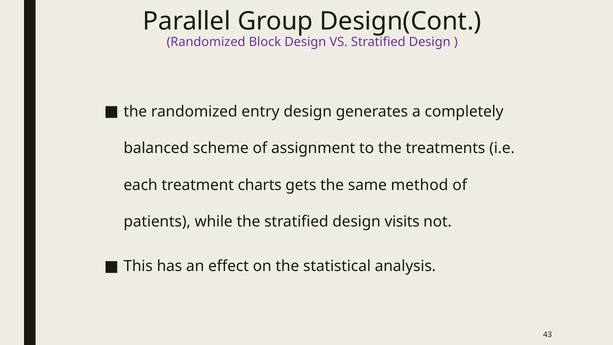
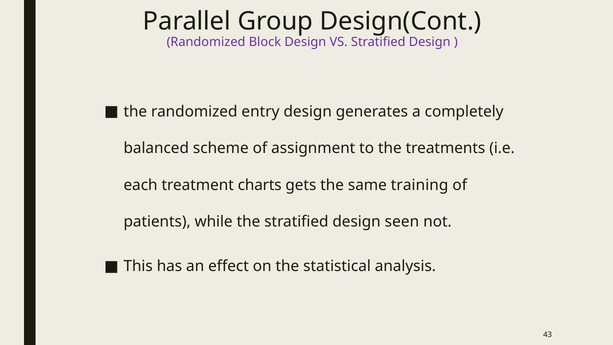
method: method -> training (420, 185)
visits: visits -> seen (402, 222)
